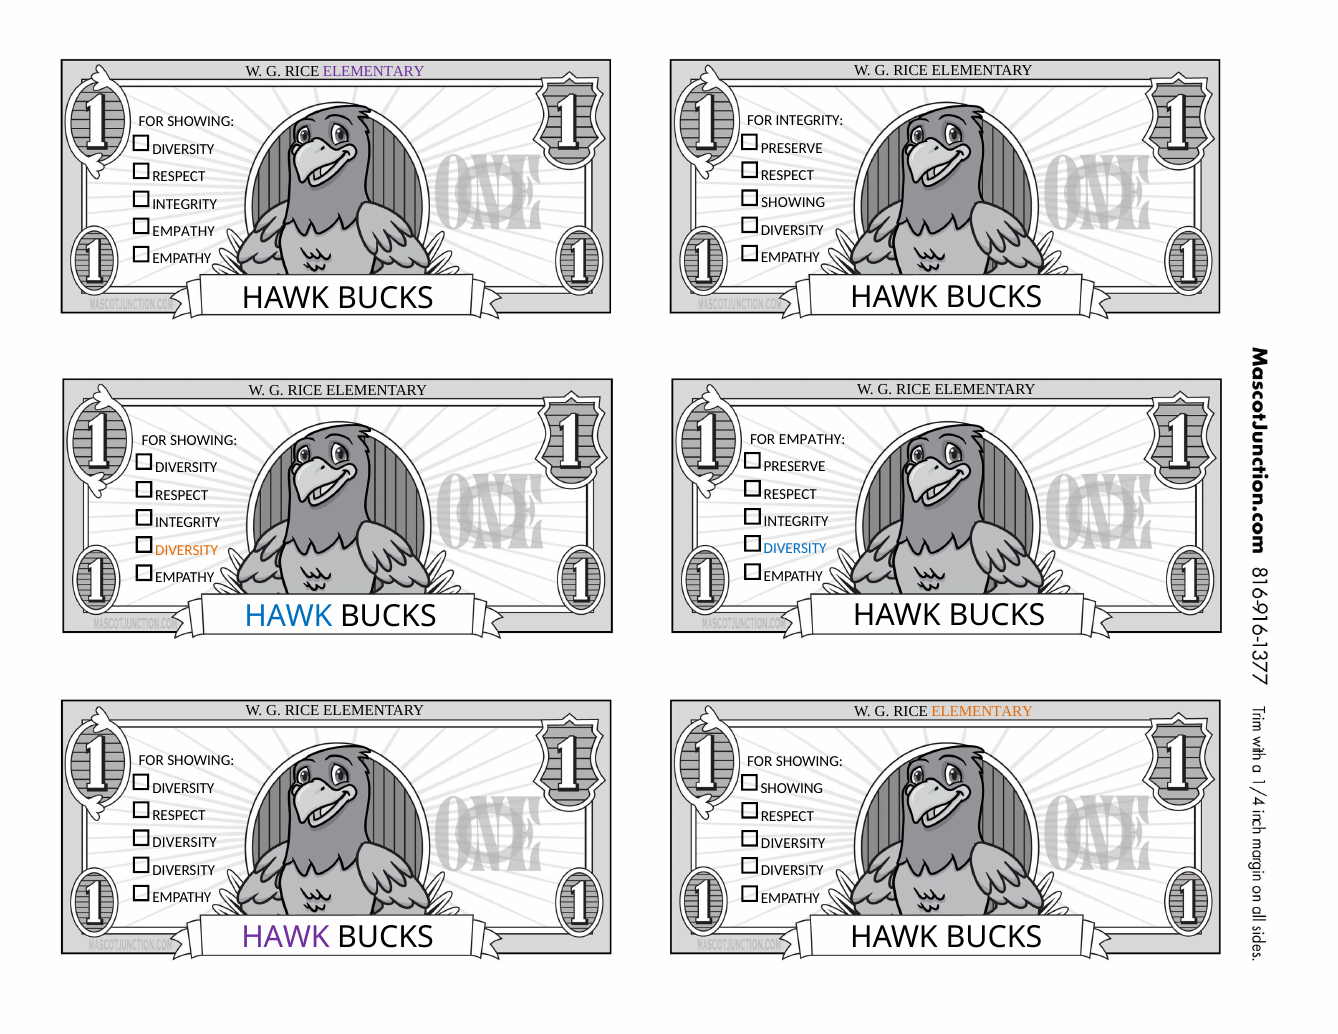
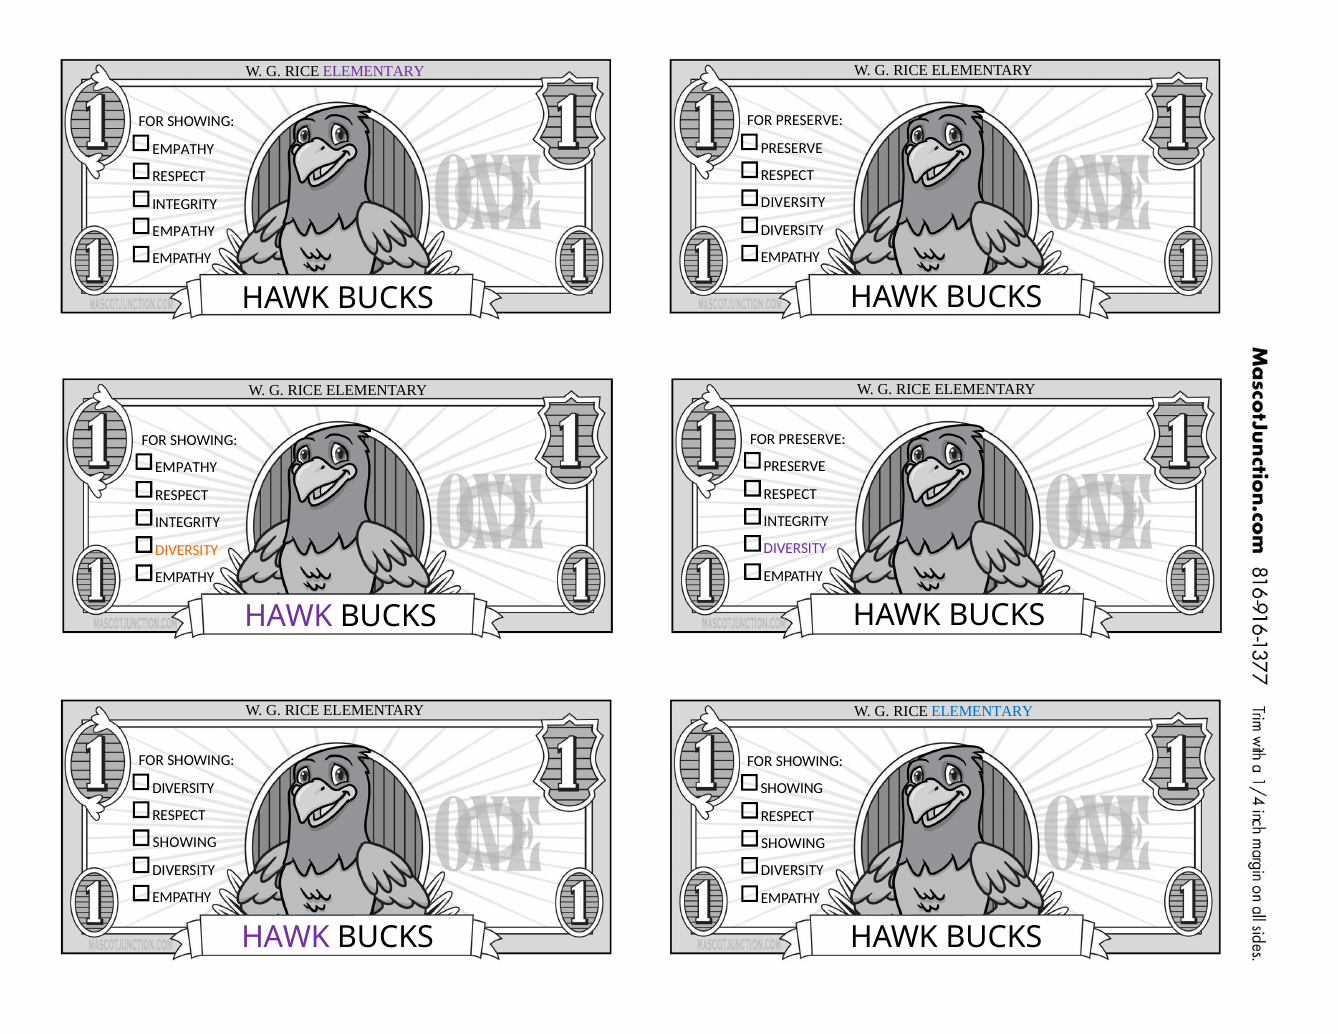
INTEGRITY: INTEGRITY -> PRESERVE (809, 121)
DIVERSITY: DIVERSITY -> EMPATHY (183, 149)
SHOWING: SHOWING -> DIVERSITY (793, 203)
EMPATHY: EMPATHY -> PRESERVE (812, 439)
DIVERSITY: DIVERSITY -> EMPATHY (186, 468)
DIVERSITY colour: blue -> purple (795, 549)
HAWK colour: blue -> purple (288, 617)
ELEMENTARY colour: orange -> blue (982, 711)
DIVERSITY: DIVERSITY -> SHOWING (185, 843)
DIVERSITY: DIVERSITY -> SHOWING (793, 843)
